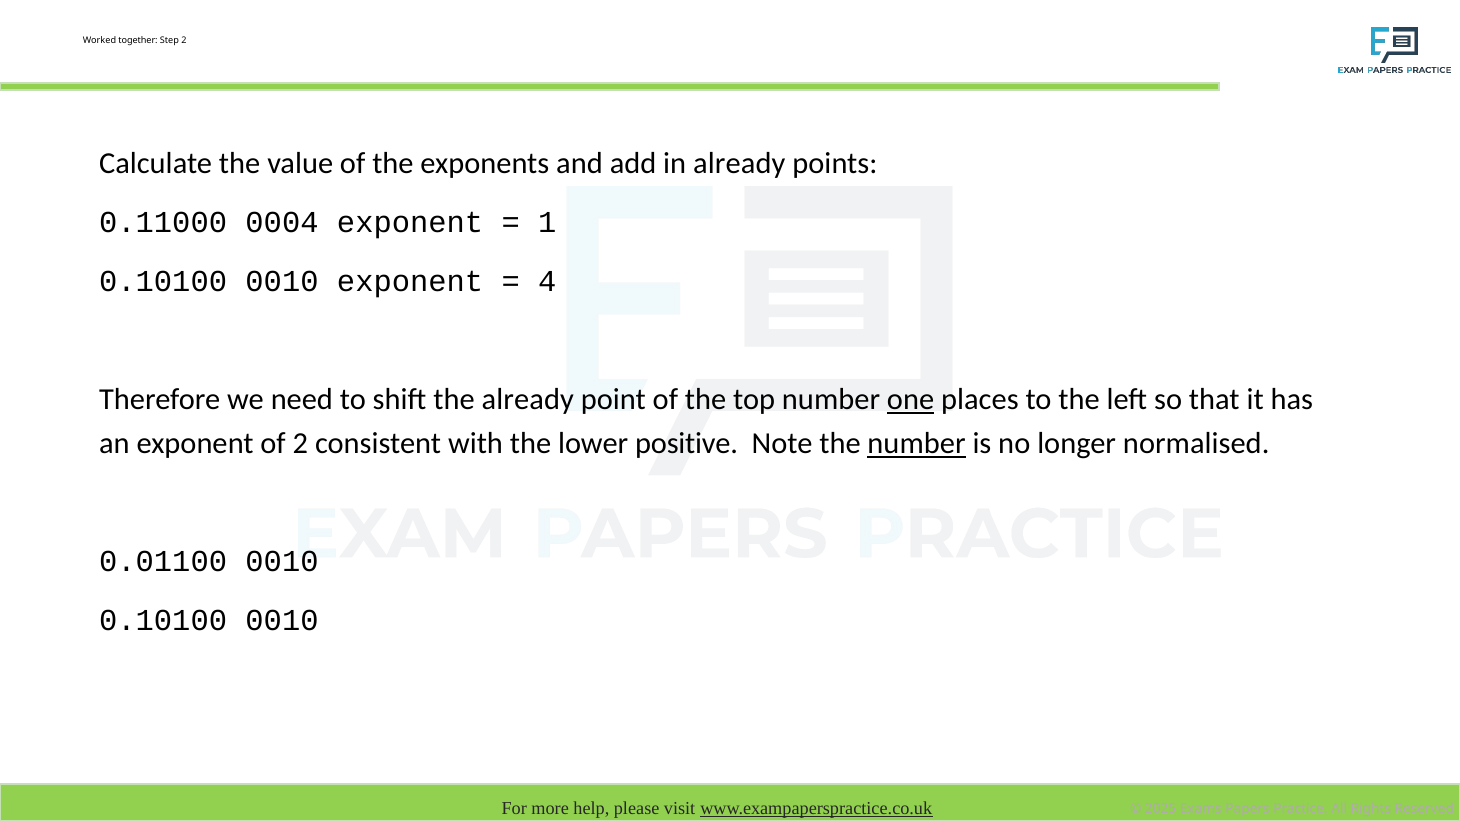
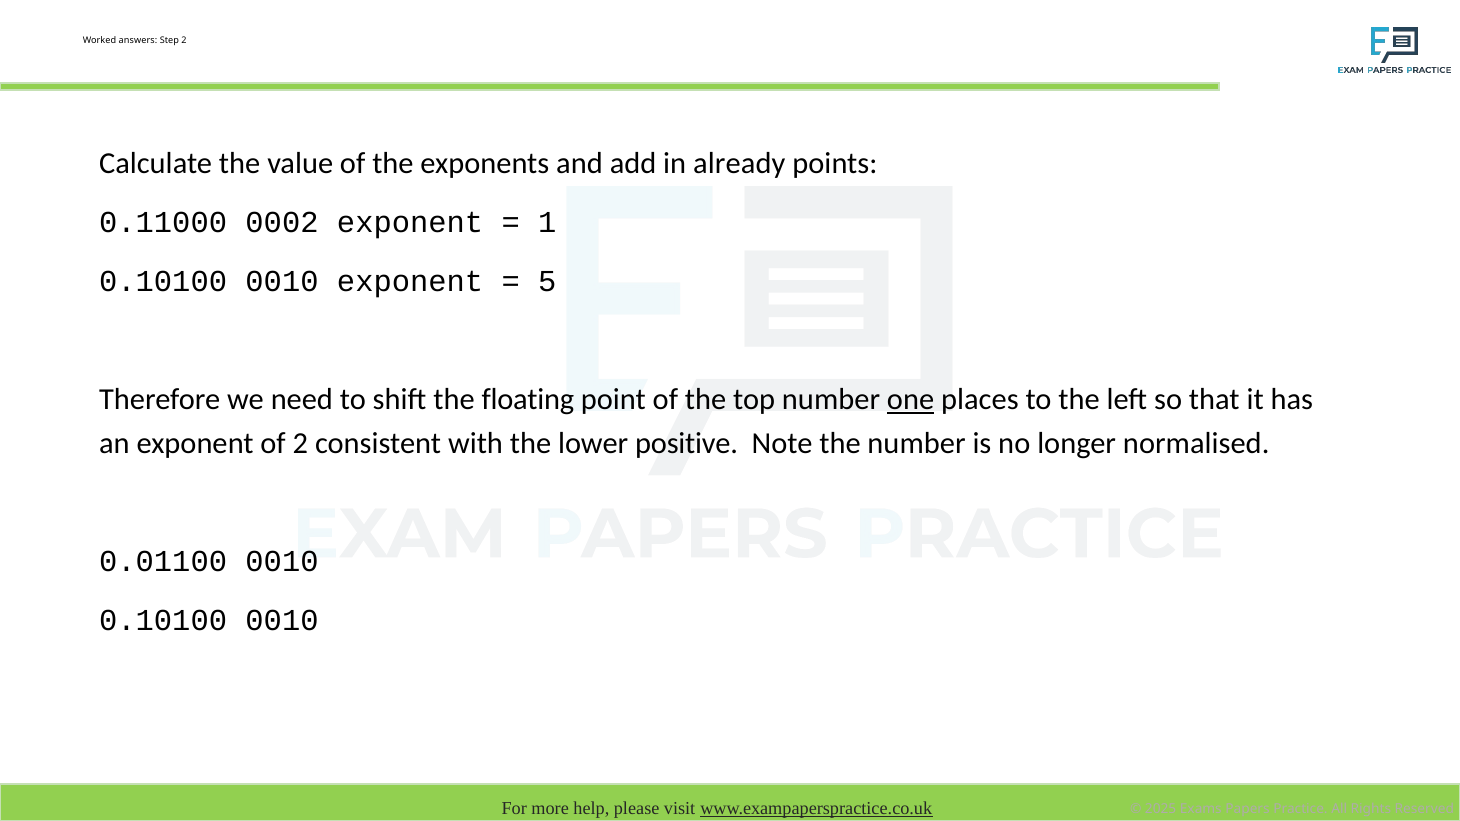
together: together -> answers (138, 41)
0004: 0004 -> 0002 (282, 223)
4: 4 -> 5 (547, 282)
the already: already -> floating (528, 400)
number underline: present -> none (917, 444)
